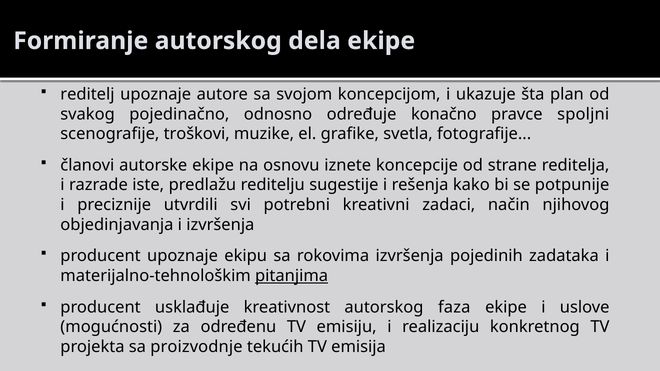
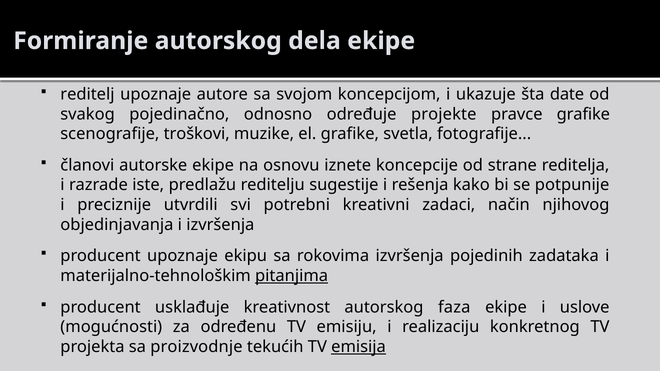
plan: plan -> date (567, 94)
konačno: konačno -> projekte (444, 114)
pravce spoljni: spoljni -> grafike (583, 114)
emisija underline: none -> present (359, 347)
